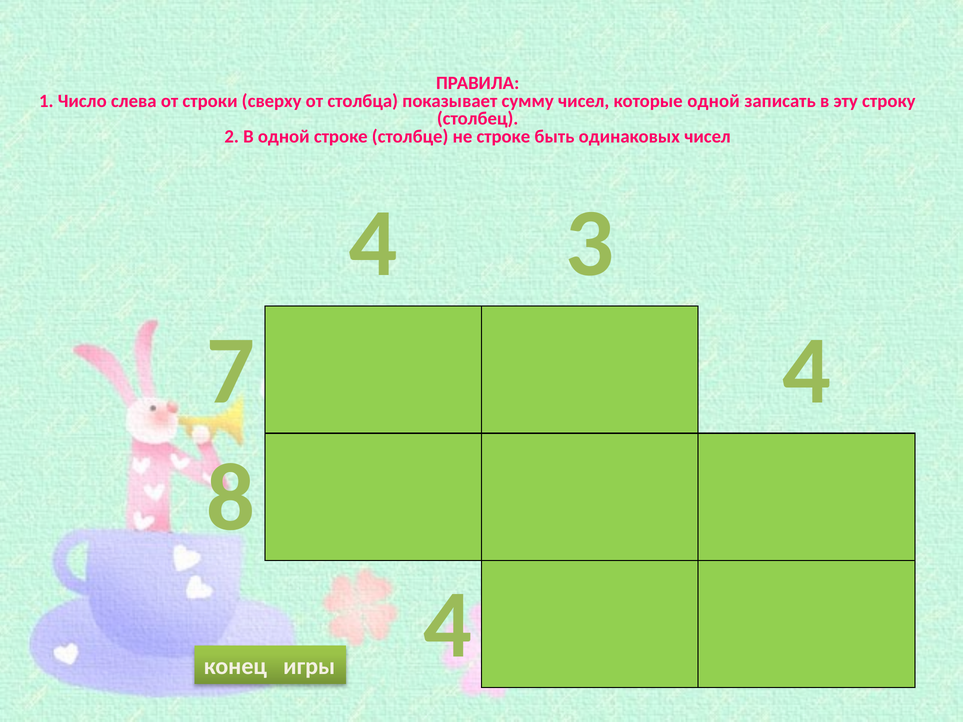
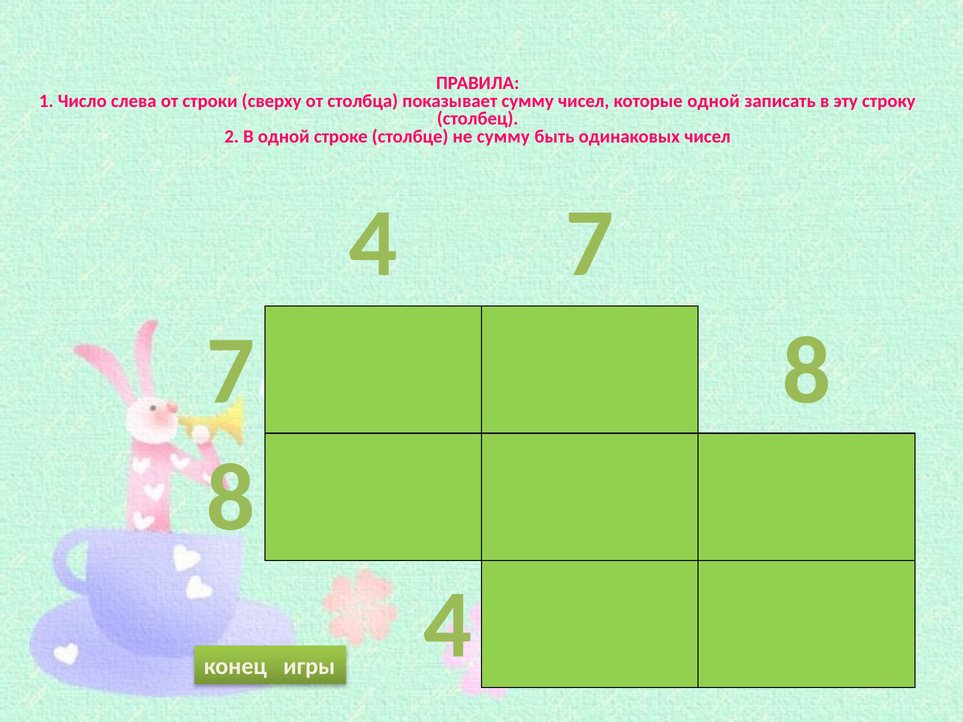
не строке: строке -> сумму (503, 137)
4 3: 3 -> 7 (590, 244)
7 4: 4 -> 8 (806, 371)
